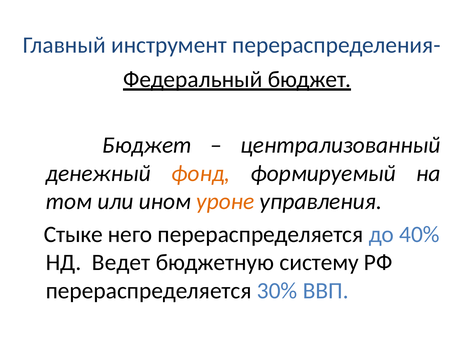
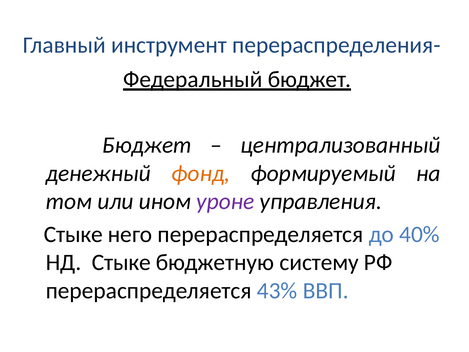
уроне colour: orange -> purple (225, 201)
НД Ведет: Ведет -> Стыке (121, 262)
30%: 30% -> 43% (277, 290)
